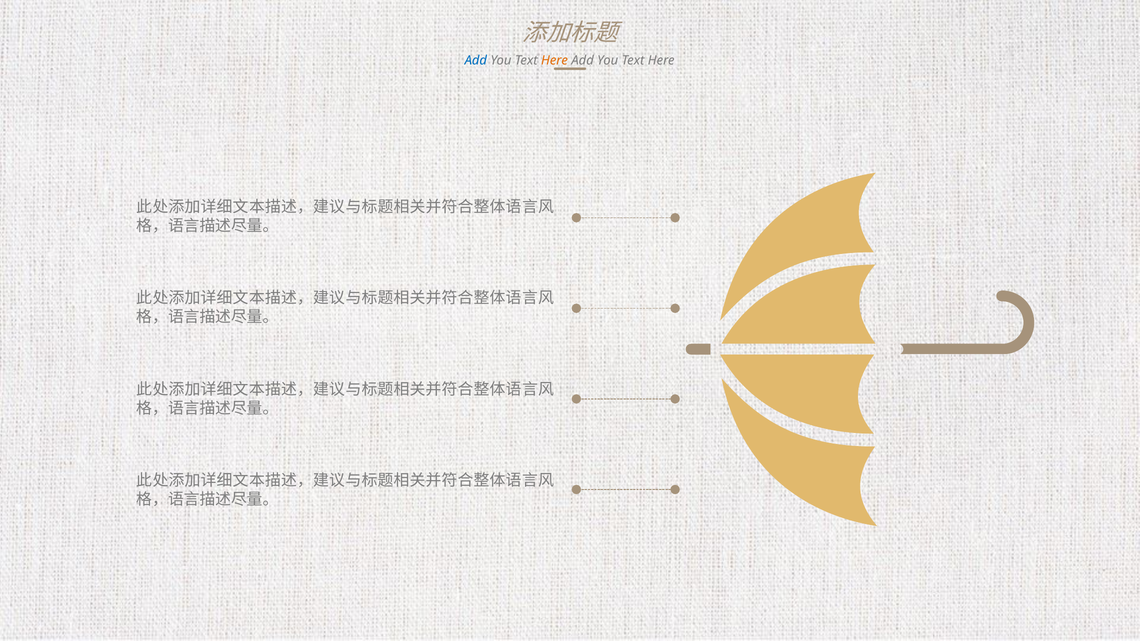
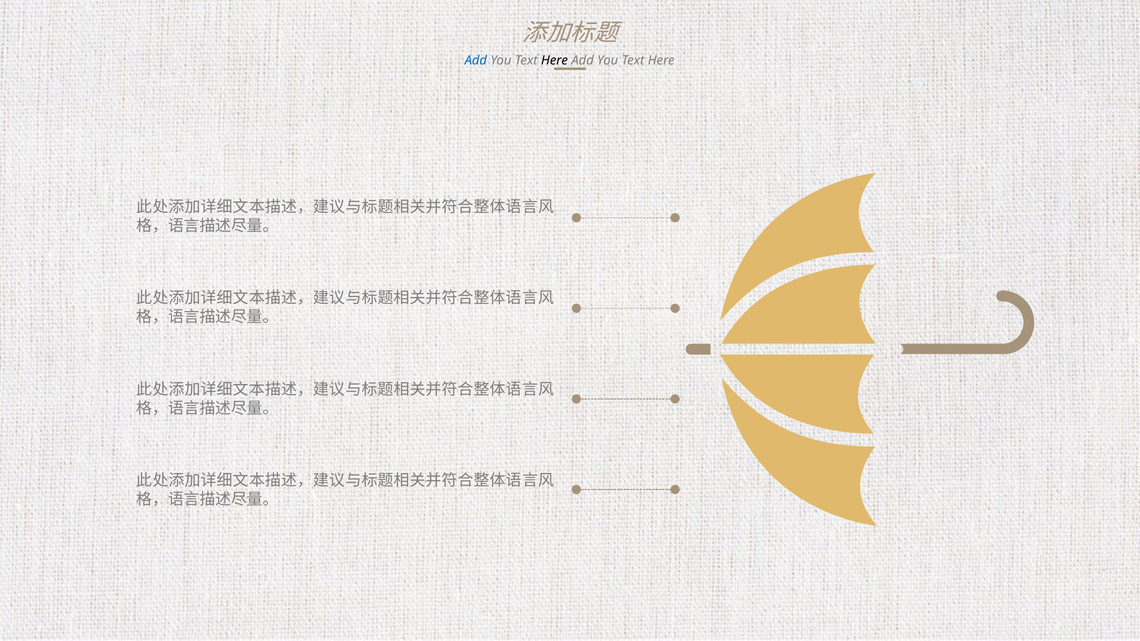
Here colour: orange -> black (555, 61)
